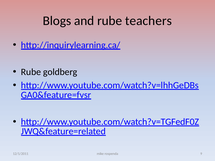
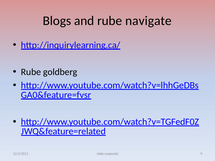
teachers: teachers -> navigate (148, 21)
